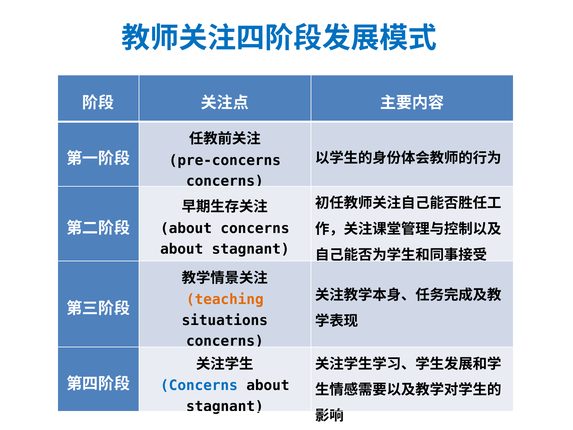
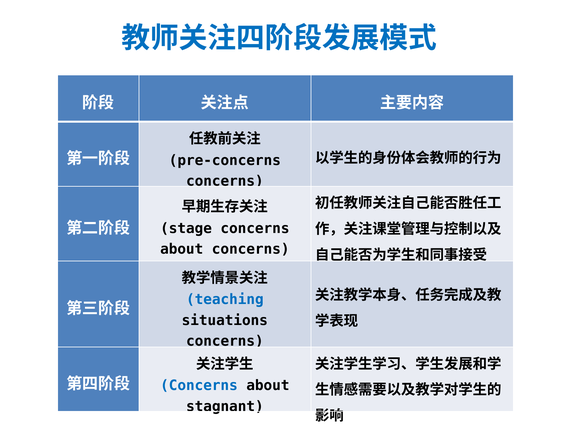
about: about -> stage (186, 228)
stagnant: stagnant -> concerns (251, 249)
teaching colour: orange -> blue (225, 299)
